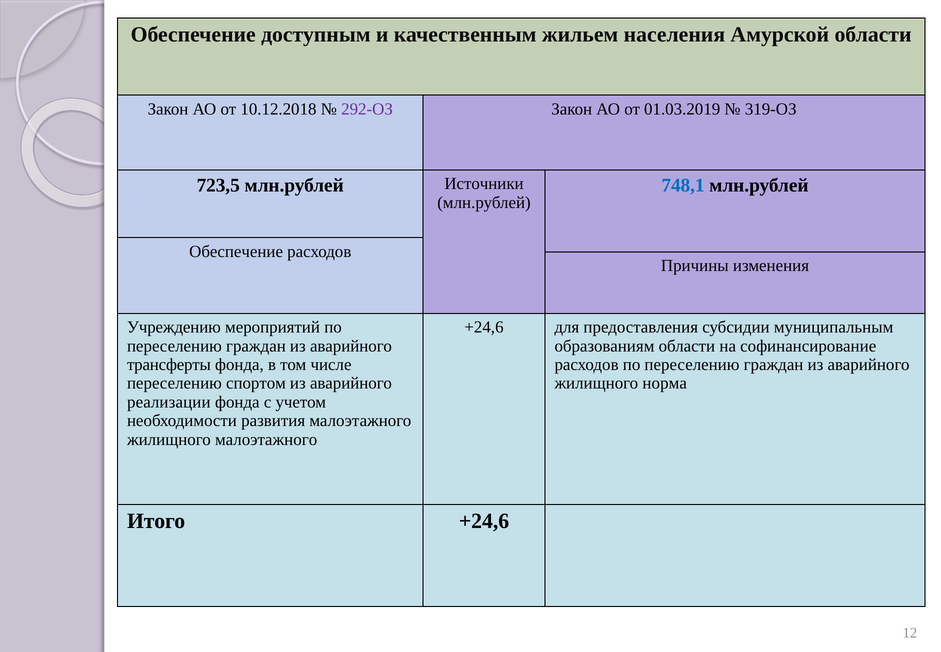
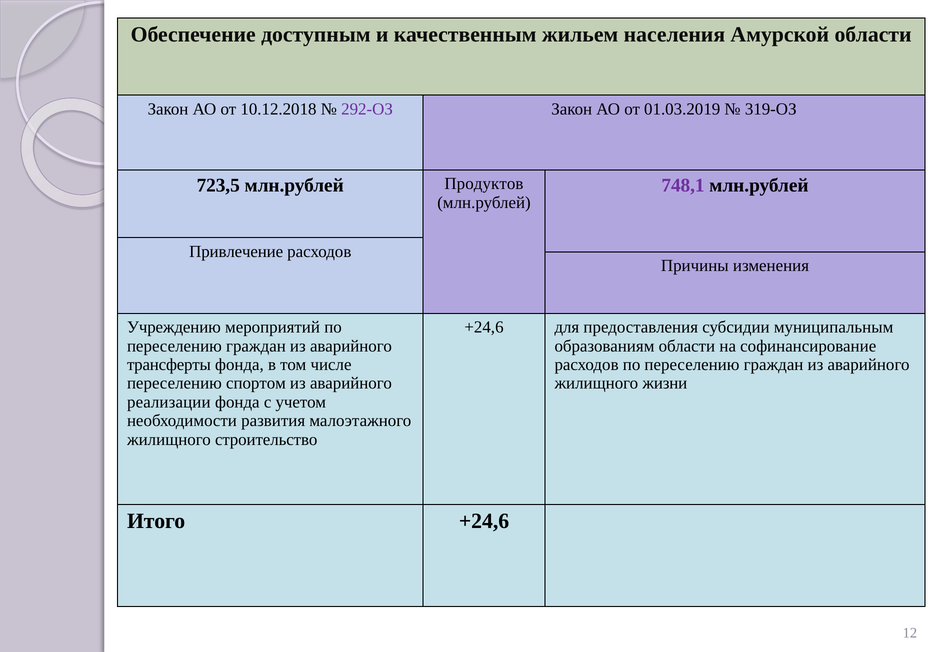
Источники: Источники -> Продуктов (484, 184)
748,1 colour: blue -> purple (683, 185)
Обеспечение: Обеспечение -> Привлечение (236, 251)
норма: норма -> жизни (665, 383)
жилищного малоэтажного: малоэтажного -> строительство (266, 439)
